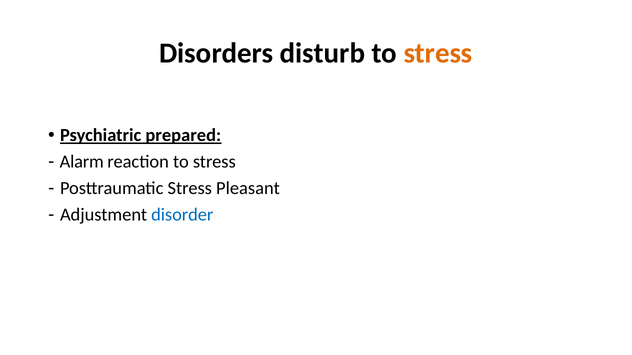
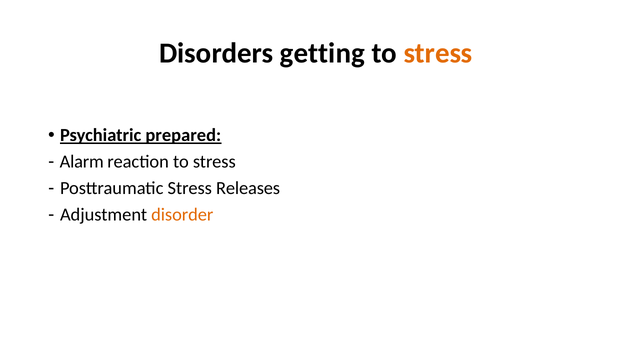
disturb: disturb -> getting (322, 53)
Pleasant: Pleasant -> Releases (248, 189)
disorder colour: blue -> orange (182, 215)
